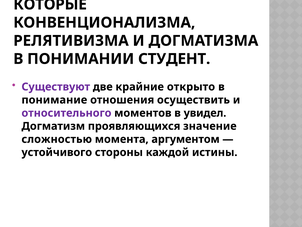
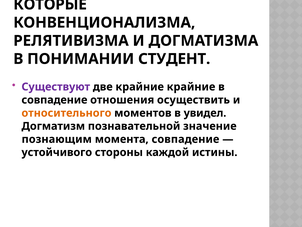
крайние открыто: открыто -> крайние (191, 87)
понимание: понимание -> совпадение (54, 100)
относительного colour: purple -> orange (66, 113)
проявляющихся: проявляющихся -> познавательной (134, 126)
сложностью: сложностью -> познающим (57, 139)
момента аргументом: аргументом -> совпадение (185, 139)
